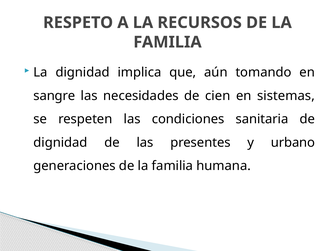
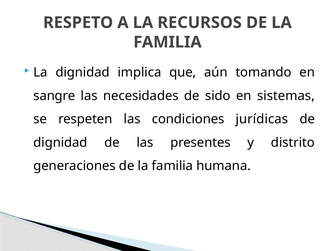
cien: cien -> sido (218, 96)
sanitaria: sanitaria -> jurídicas (262, 119)
urbano: urbano -> distrito (293, 143)
